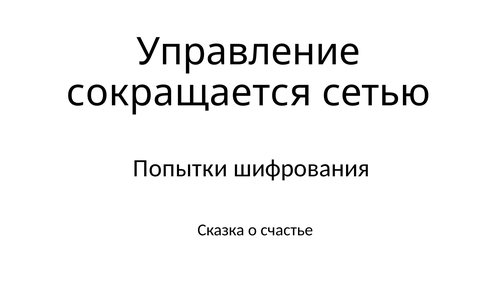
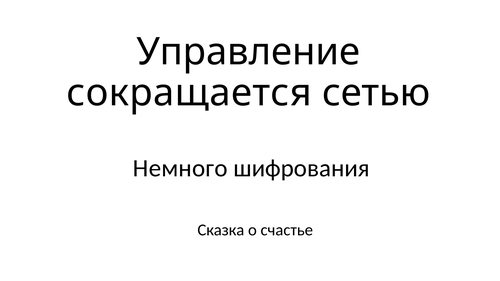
Попытки: Попытки -> Немного (180, 168)
